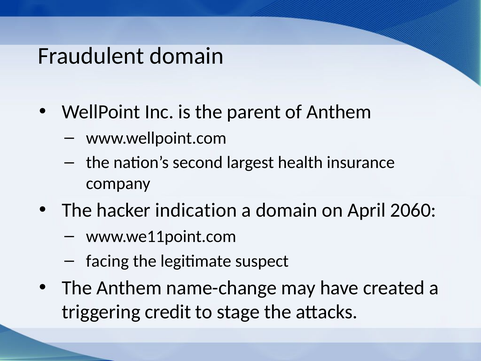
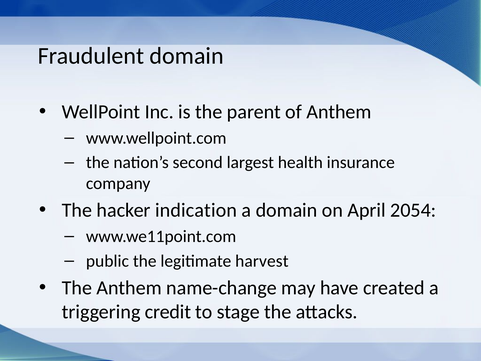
2060: 2060 -> 2054 (413, 210)
facing: facing -> public (107, 261)
suspect: suspect -> harvest (262, 261)
